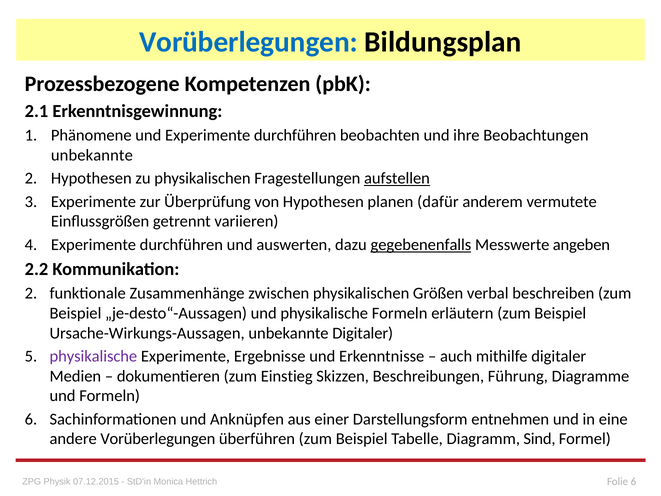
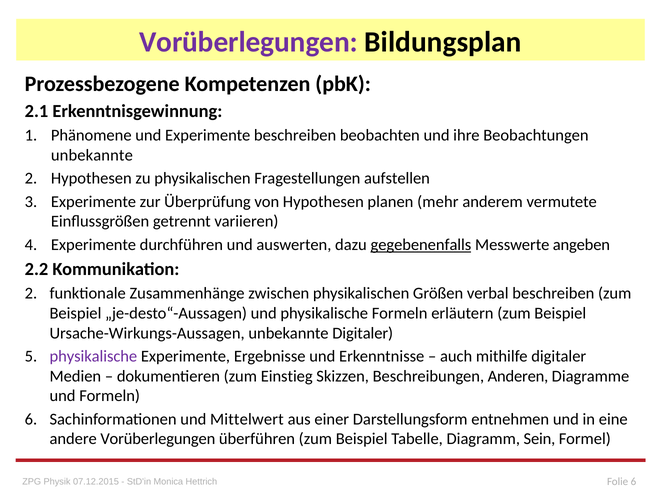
Vorüberlegungen colour: blue -> purple (248, 42)
und Experimente durchführen: durchführen -> beschreiben (295, 135)
aufstellen underline: present -> none (397, 178)
dafür: dafür -> mehr (438, 202)
Führung: Führung -> Anderen (518, 376)
Anknüpfen: Anknüpfen -> Mittelwert (247, 419)
Sind: Sind -> Sein (539, 439)
